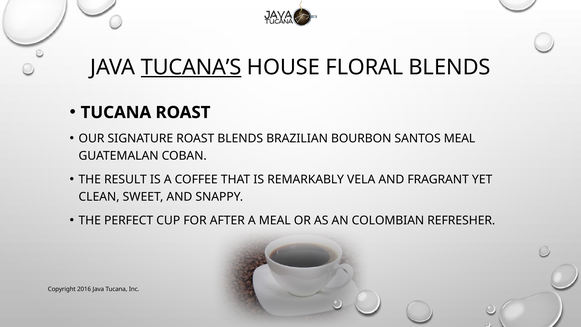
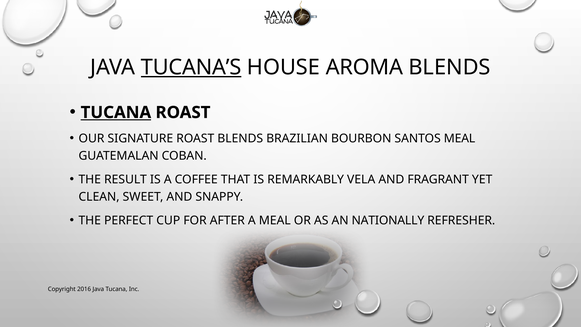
FLORAL: FLORAL -> AROMA (364, 67)
TUCANA underline: none -> present (116, 112)
COLOMBIAN: COLOMBIAN -> NATIONALLY (388, 220)
